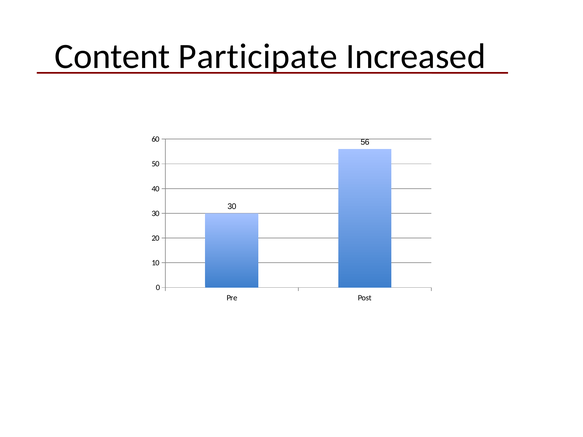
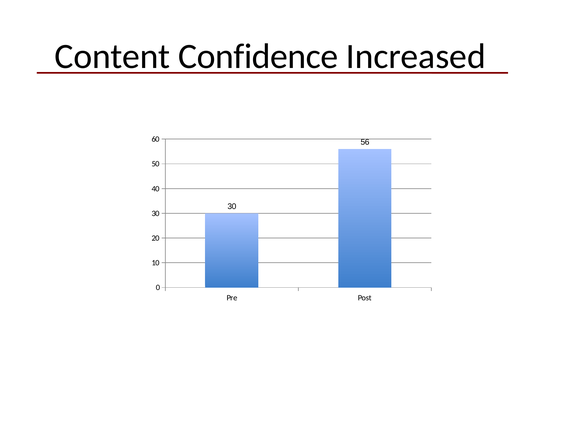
Participate: Participate -> Confidence (258, 56)
